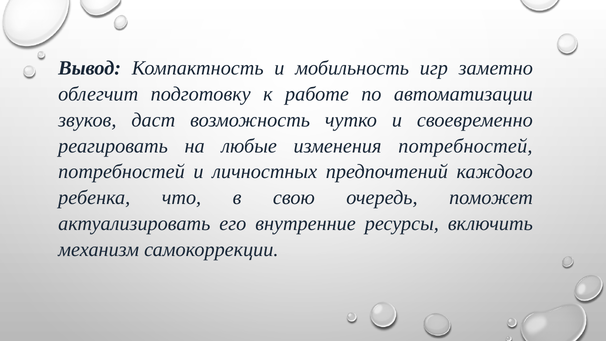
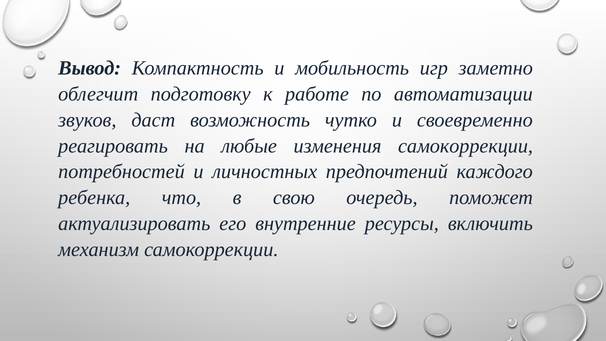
изменения потребностей: потребностей -> самокоррекции (466, 146)
